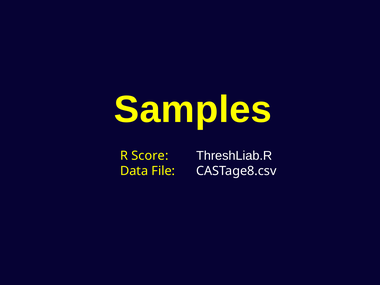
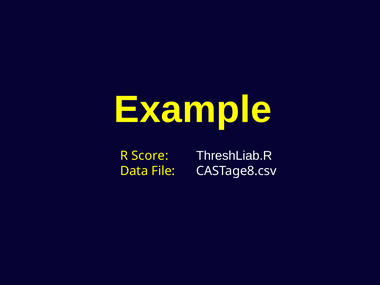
Samples: Samples -> Example (193, 109)
